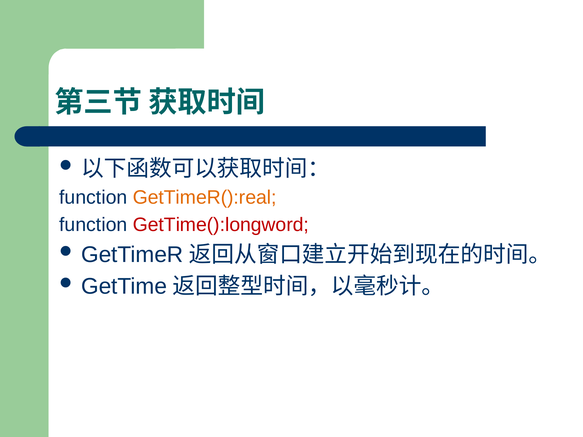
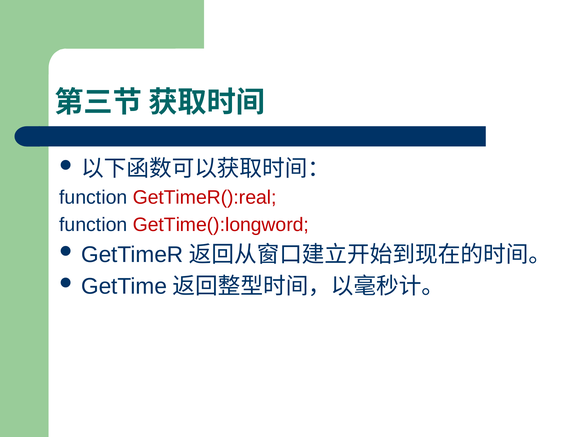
GetTimeR():real colour: orange -> red (205, 198)
